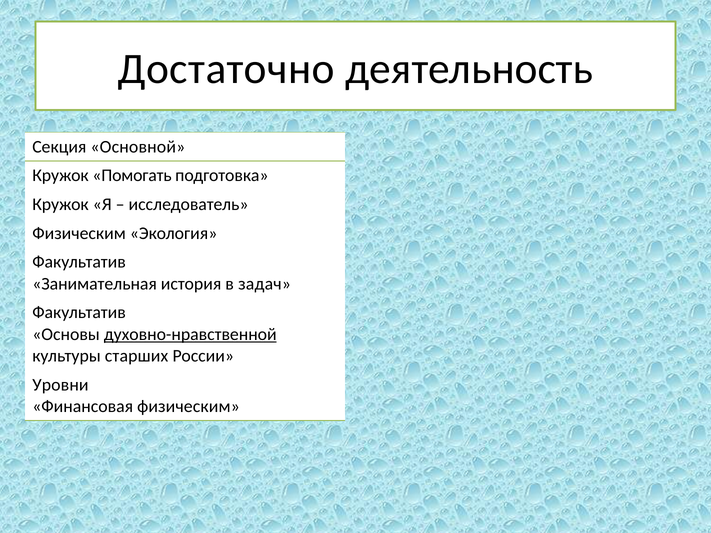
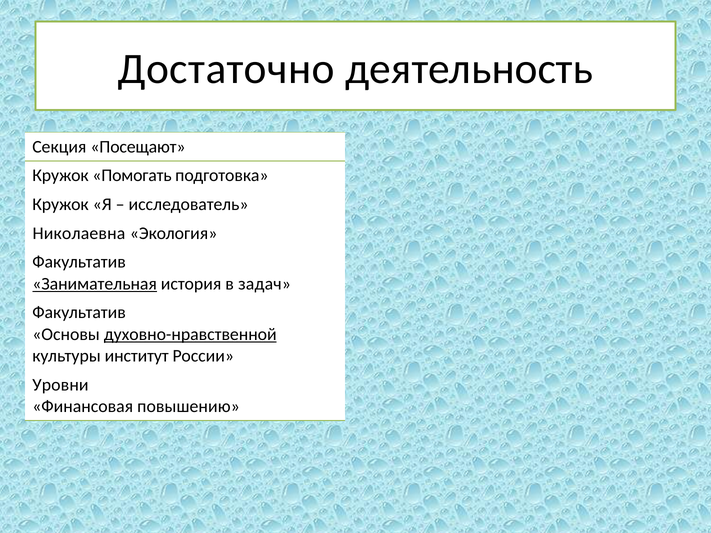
Основной: Основной -> Посещают (138, 147)
Физическим: Физическим -> Николаевна (79, 233)
Занимательная underline: none -> present (95, 284)
старших: старших -> институт (137, 356)
Финансовая физическим: физическим -> повышению (188, 407)
